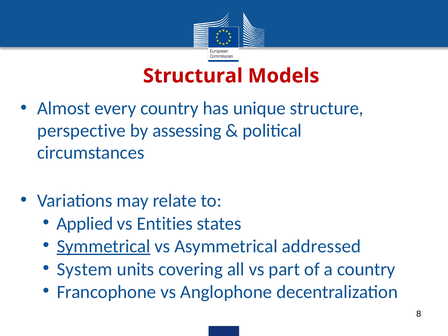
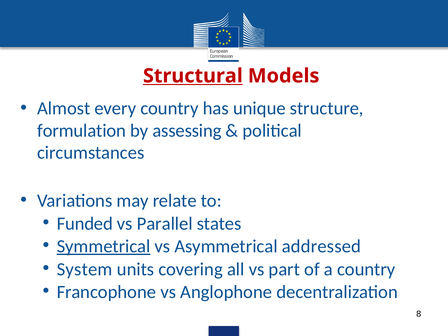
Structural underline: none -> present (193, 76)
perspective: perspective -> formulation (82, 131)
Applied: Applied -> Funded (85, 224)
Entities: Entities -> Parallel (165, 224)
